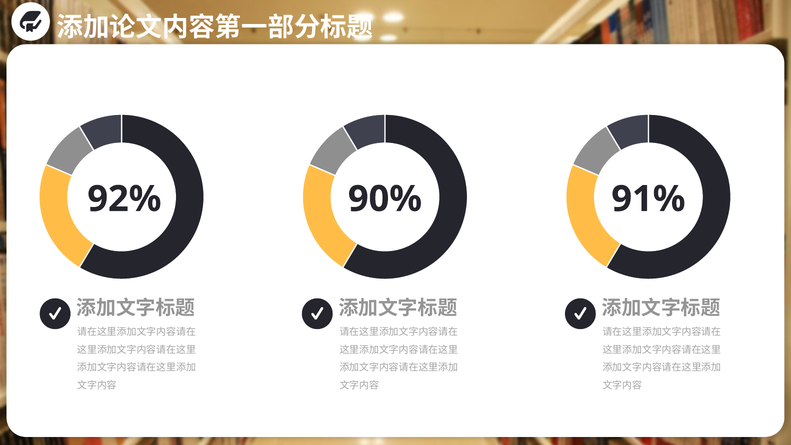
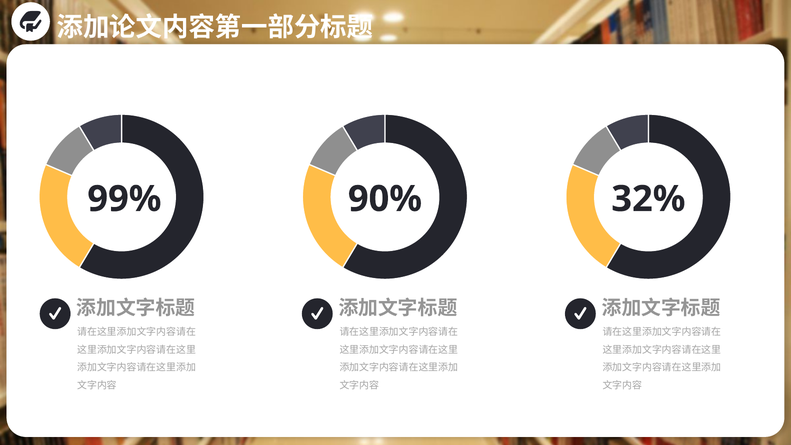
92%: 92% -> 99% (124, 199)
91%: 91% -> 32% (648, 199)
